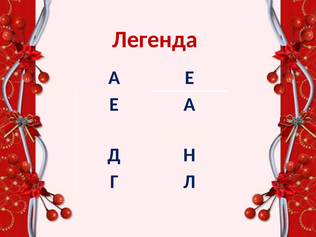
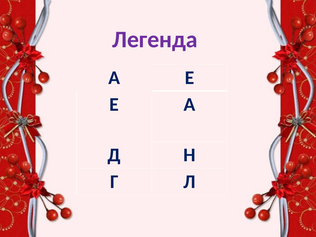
Легенда colour: red -> purple (155, 40)
